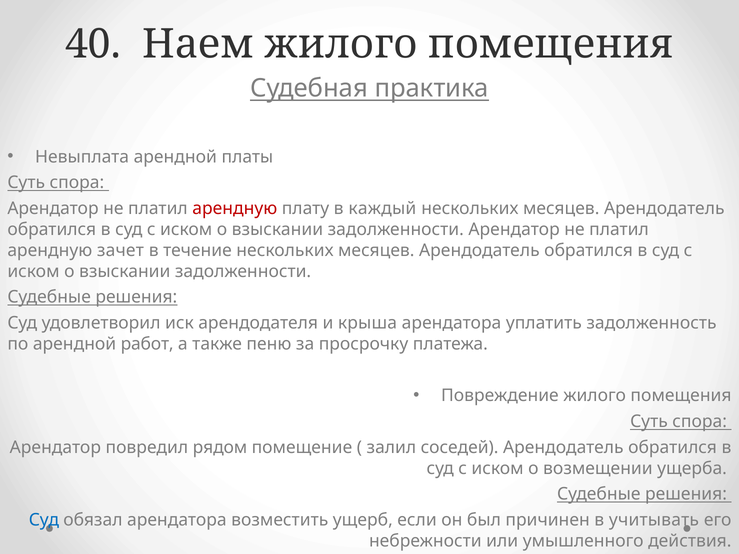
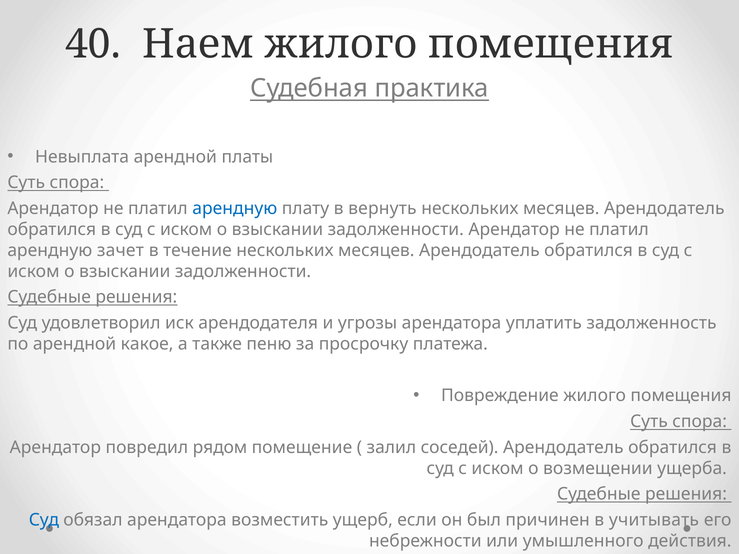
арендную colour: red -> blue (235, 209)
каждый: каждый -> вернуть (382, 209)
крыша: крыша -> угрозы (368, 323)
работ: работ -> какое (147, 344)
